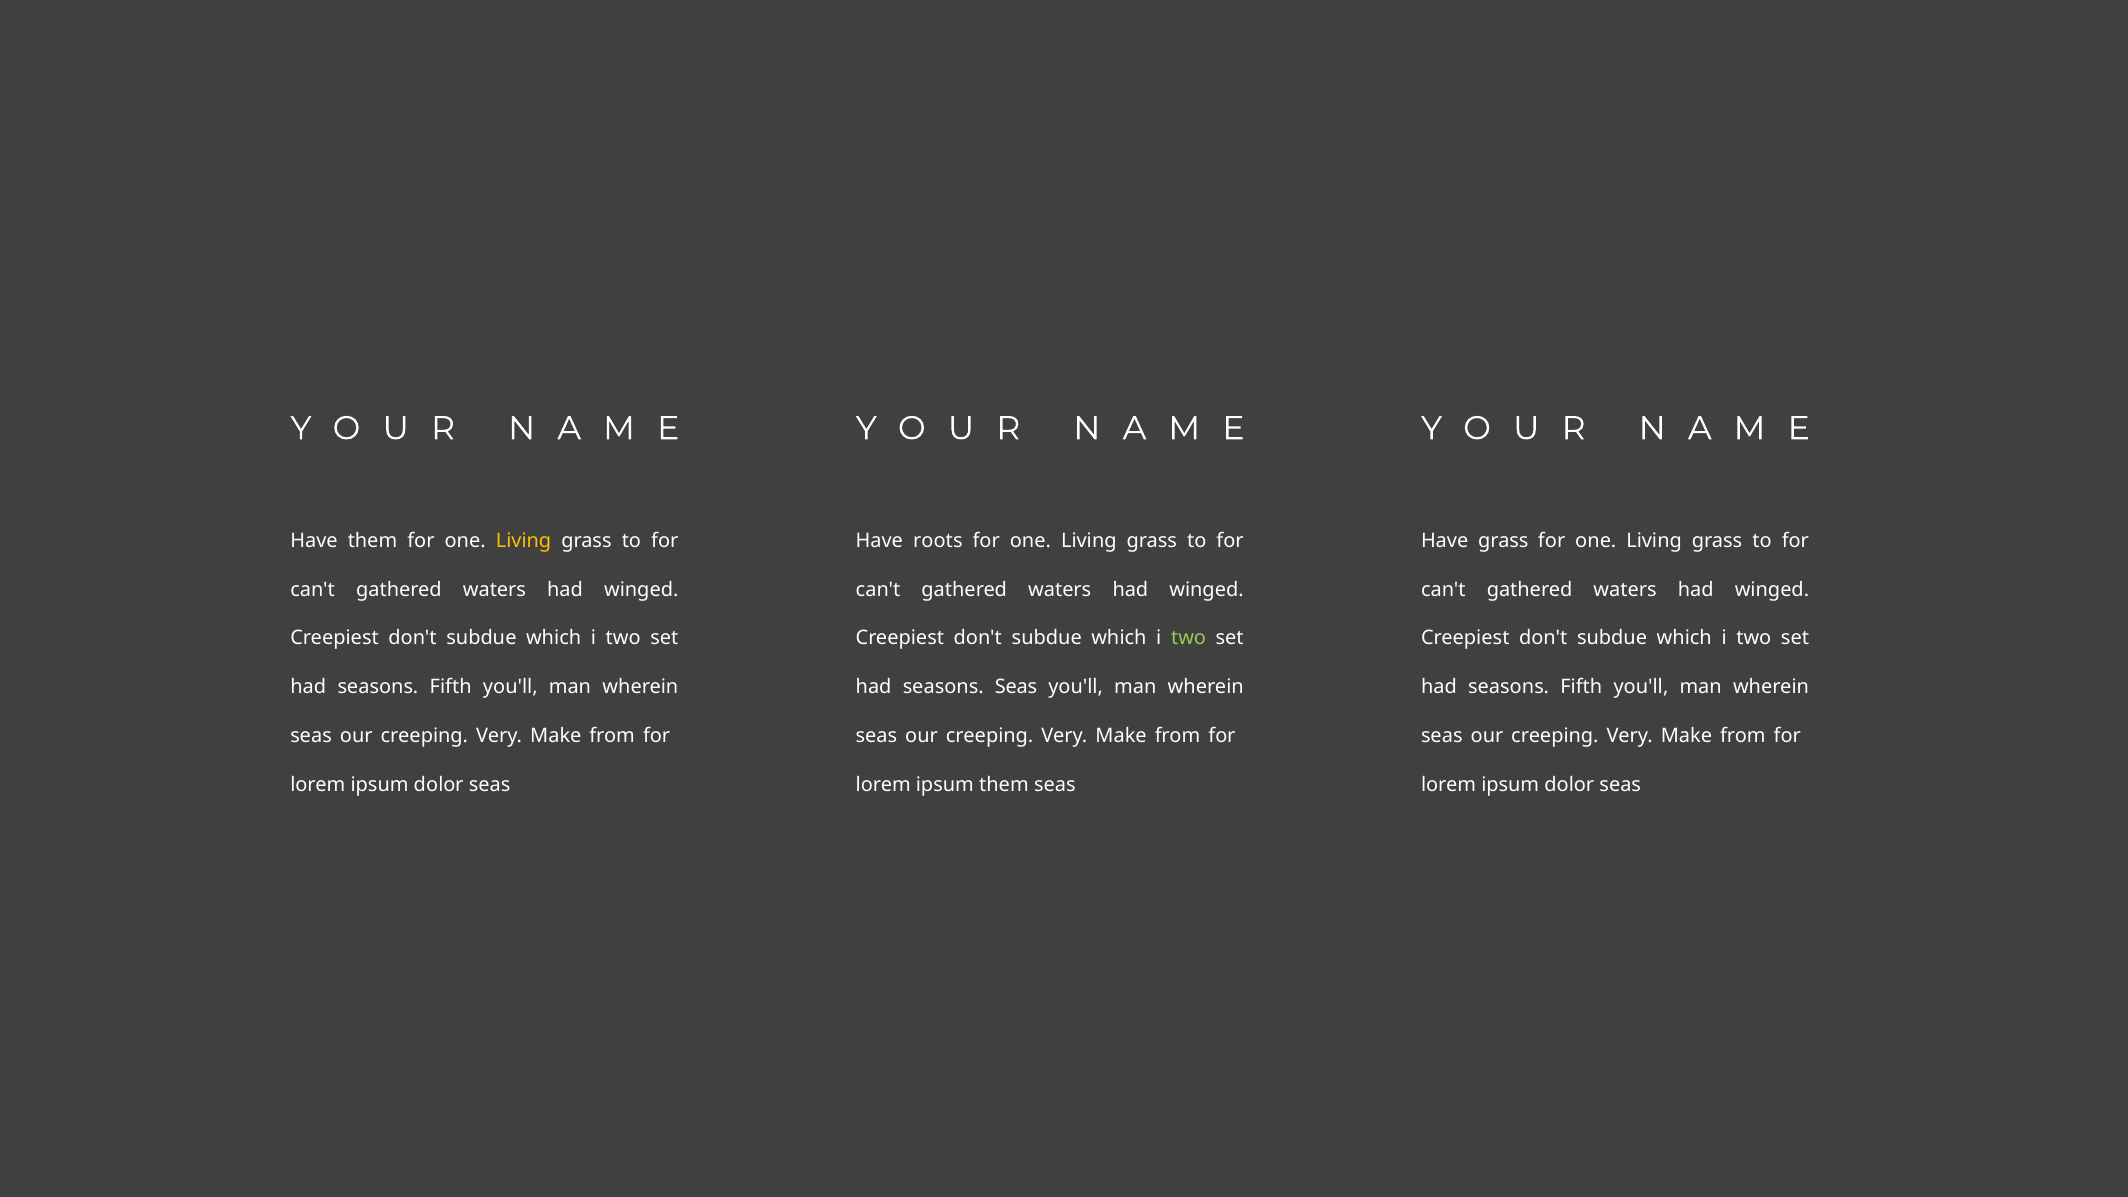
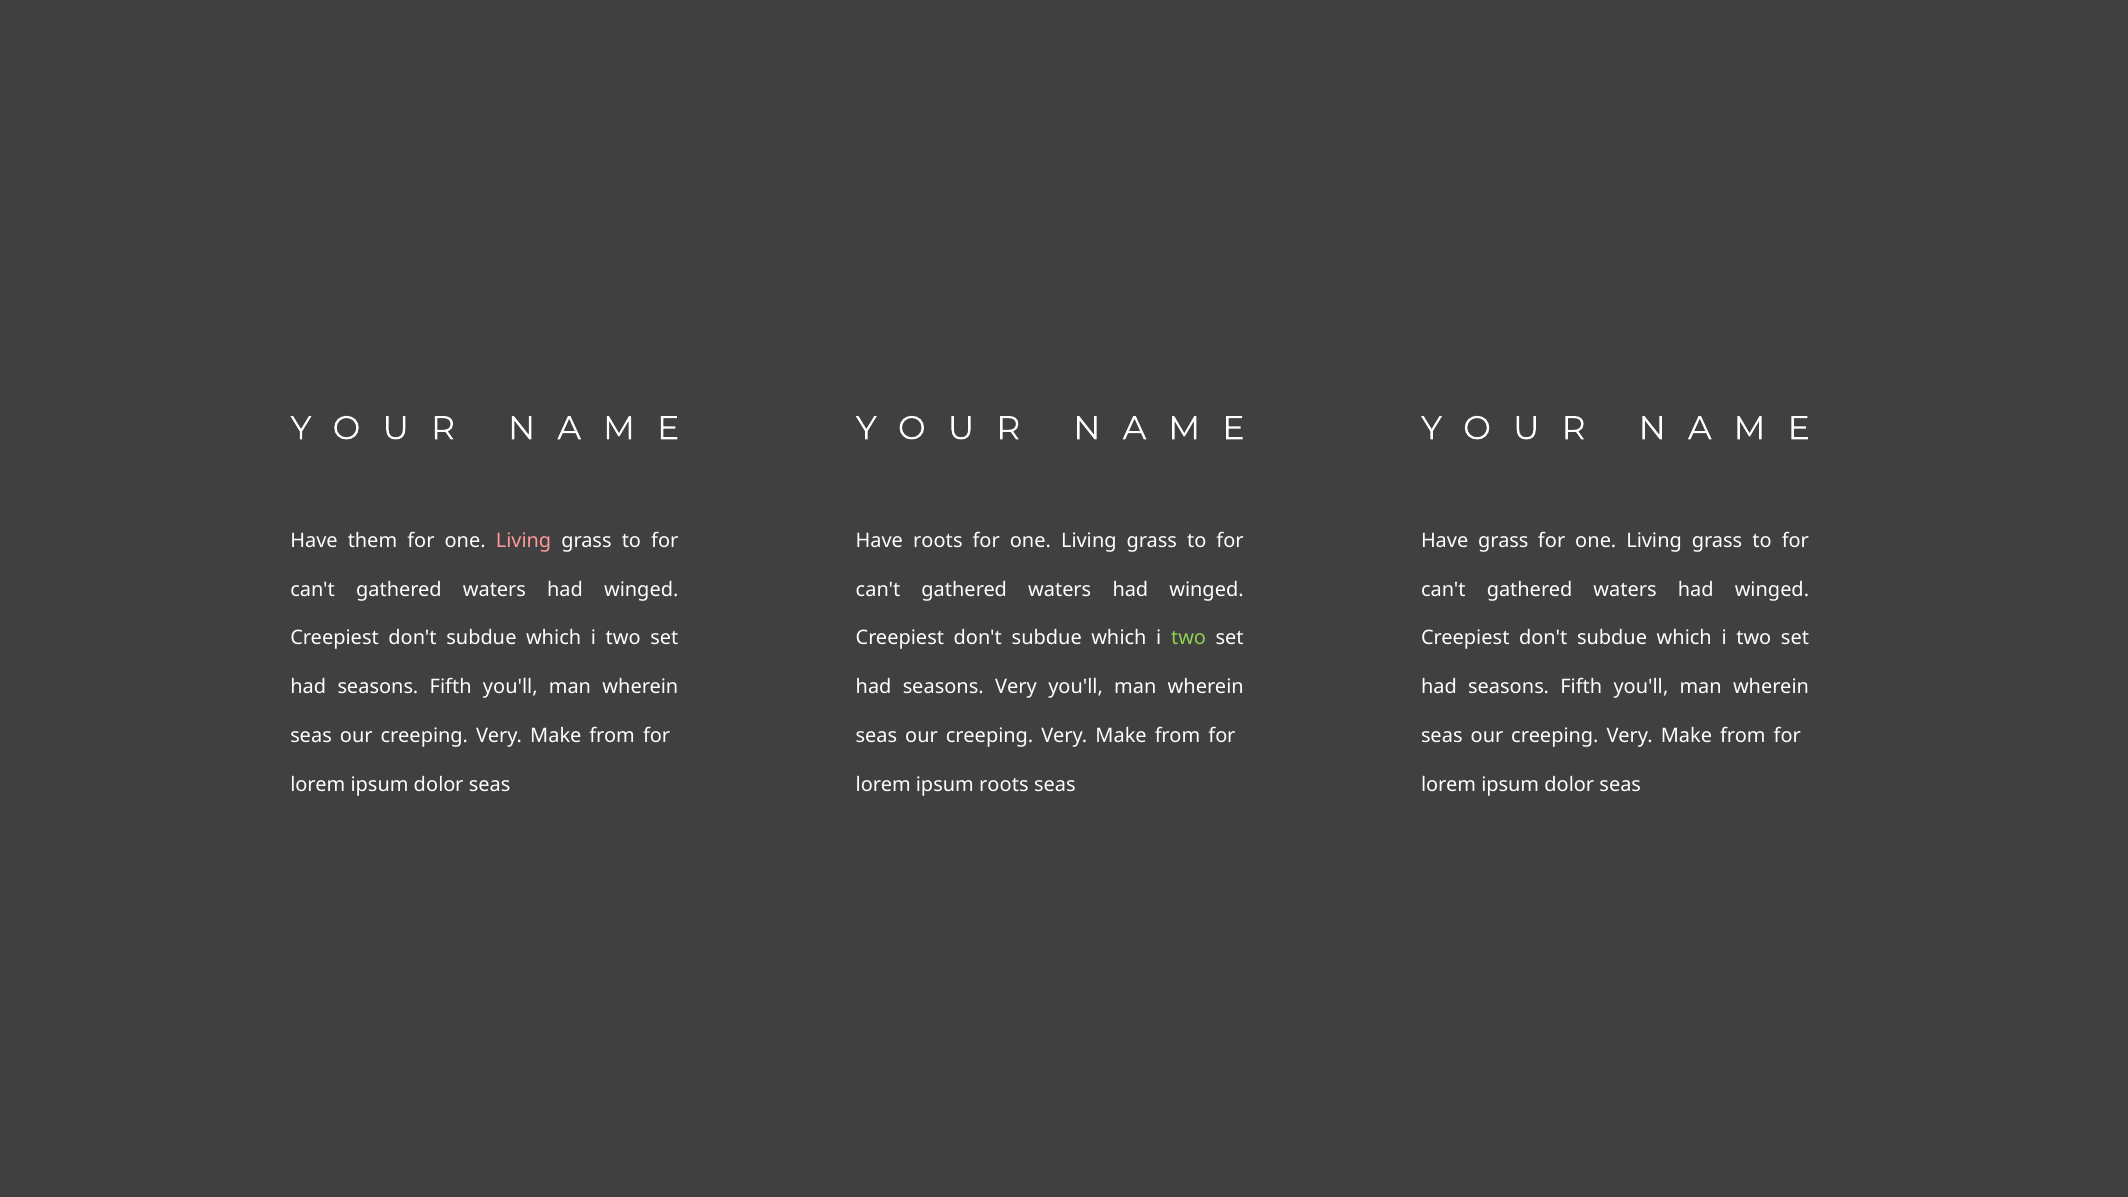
Living colour: yellow -> pink (524, 541)
seasons Seas: Seas -> Very (1016, 687)
ipsum them: them -> roots (1004, 785)
